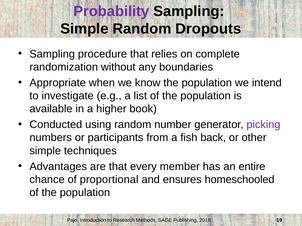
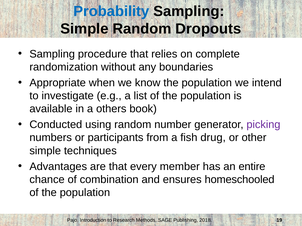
Probability colour: purple -> blue (111, 11)
higher: higher -> others (111, 109)
back: back -> drug (213, 138)
proportional: proportional -> combination (109, 180)
